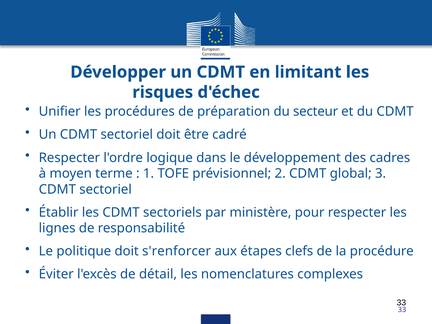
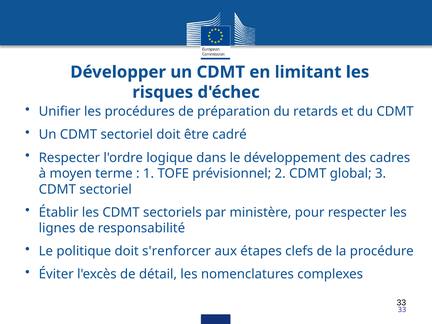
secteur: secteur -> retards (316, 112)
